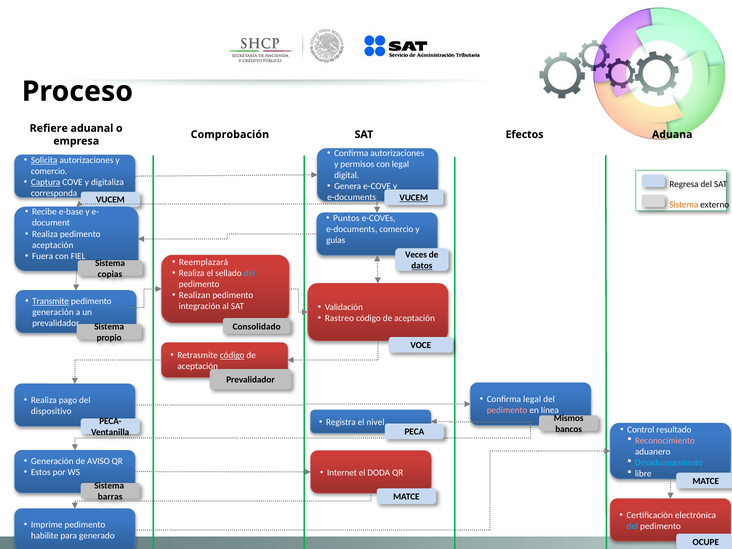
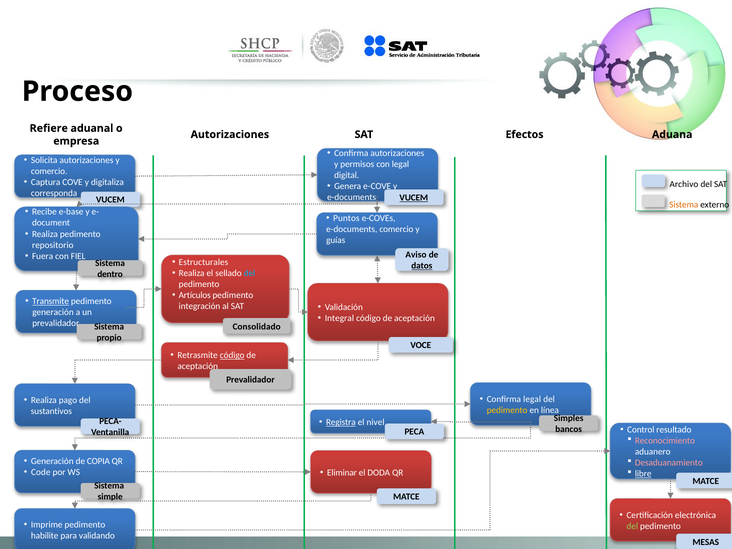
Comprobación: Comprobación -> Autorizaciones (230, 134)
Solicita underline: present -> none (44, 160)
Captura underline: present -> none (46, 182)
Regresa: Regresa -> Archivo (684, 184)
aceptación: aceptación -> repositorio (53, 245)
Veces: Veces -> Aviso (416, 255)
Reemplazará: Reemplazará -> Estructurales (204, 262)
copias: copias -> dentro (110, 274)
Realizan: Realizan -> Artículos (195, 295)
Rastreo: Rastreo -> Integral (339, 318)
pedimento colour: pink -> yellow (507, 410)
dispositivo: dispositivo -> sustantivos (51, 411)
Mismos: Mismos -> Simples (569, 418)
Registra underline: none -> present (341, 422)
AVISO: AVISO -> COPIA (98, 461)
Desaduanamiento colour: light blue -> pink (669, 463)
Estos: Estos -> Code (41, 472)
Internet: Internet -> Eliminar (342, 472)
libre underline: none -> present (643, 474)
barras: barras -> simple (110, 497)
del colour: light blue -> light green (632, 526)
generado: generado -> validando (97, 536)
OCUPE: OCUPE -> MESAS (706, 542)
